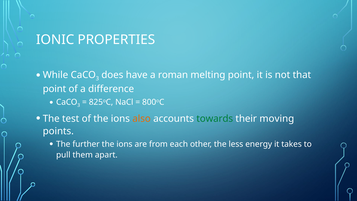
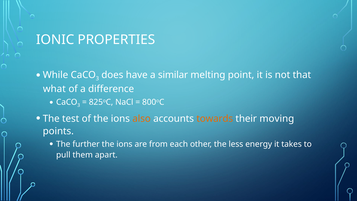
roman: roman -> similar (173, 75)
point: point -> what (54, 89)
towards colour: green -> orange (215, 118)
